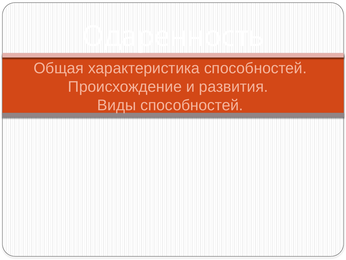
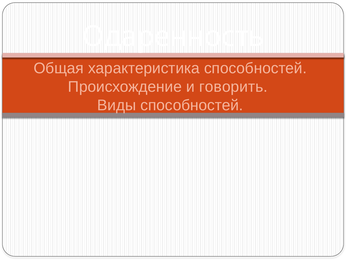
развития: развития -> говорить (233, 87)
